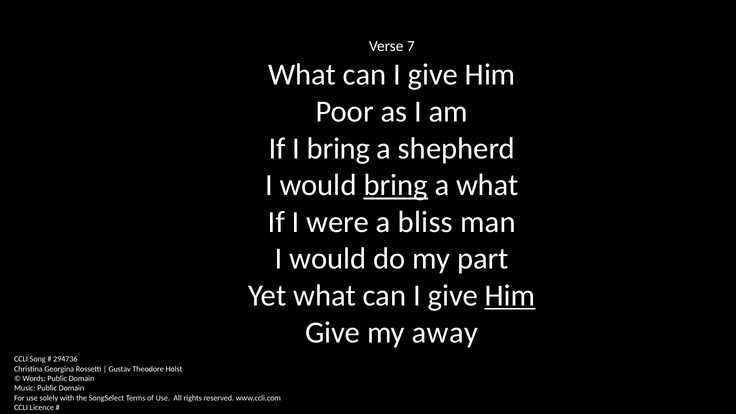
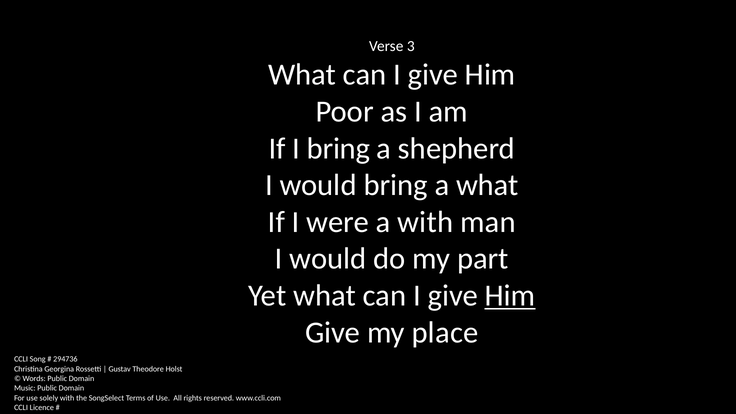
7: 7 -> 3 (411, 46)
bring underline: present -> none (396, 185)
a bliss: bliss -> with (425, 222)
away: away -> place (445, 332)
